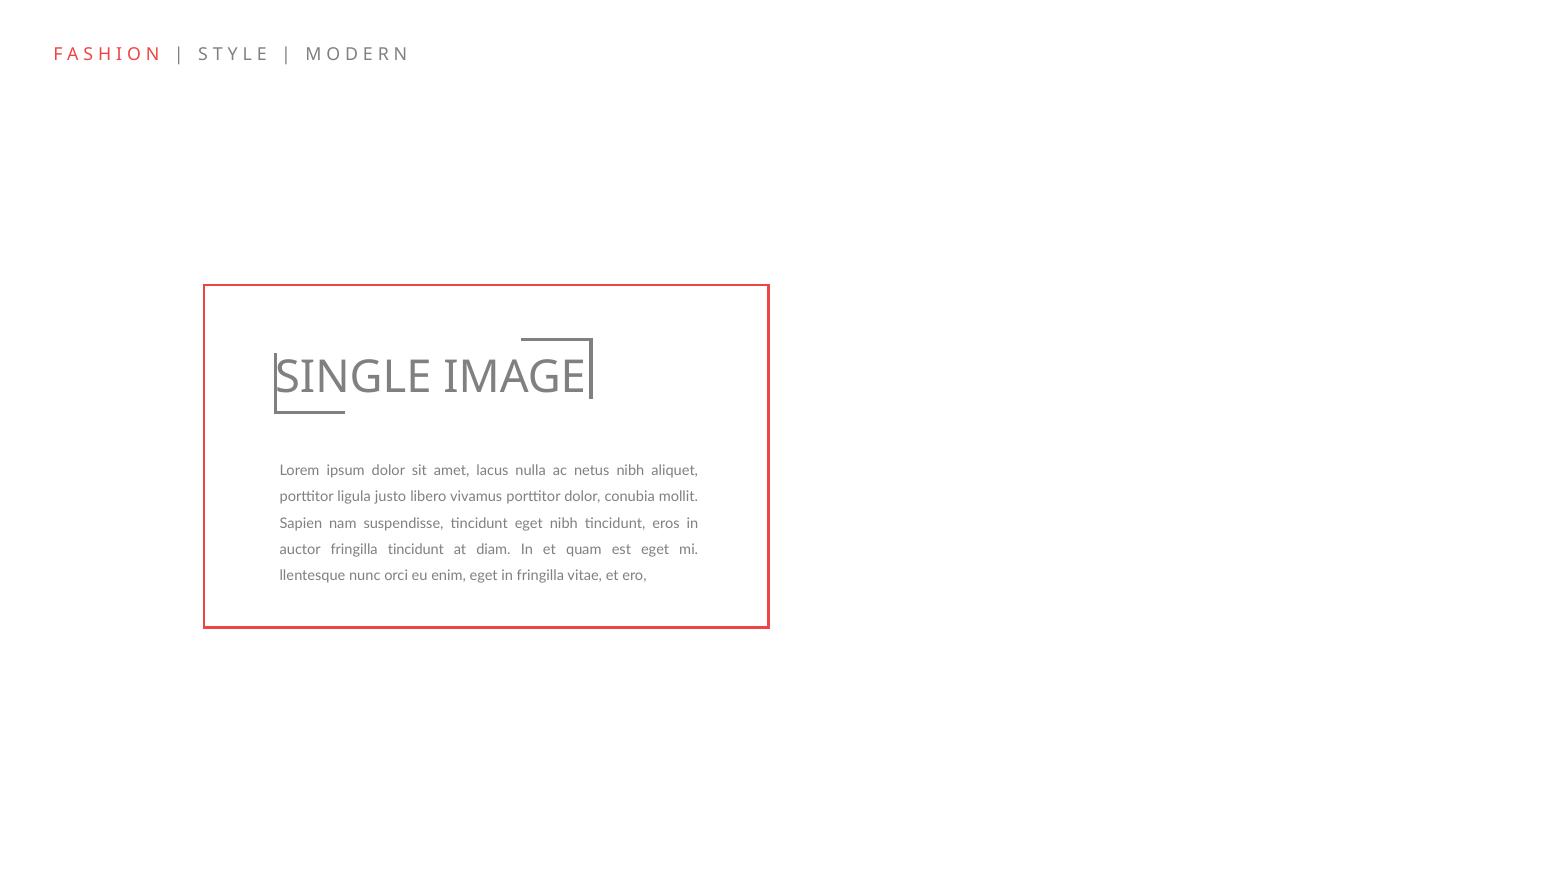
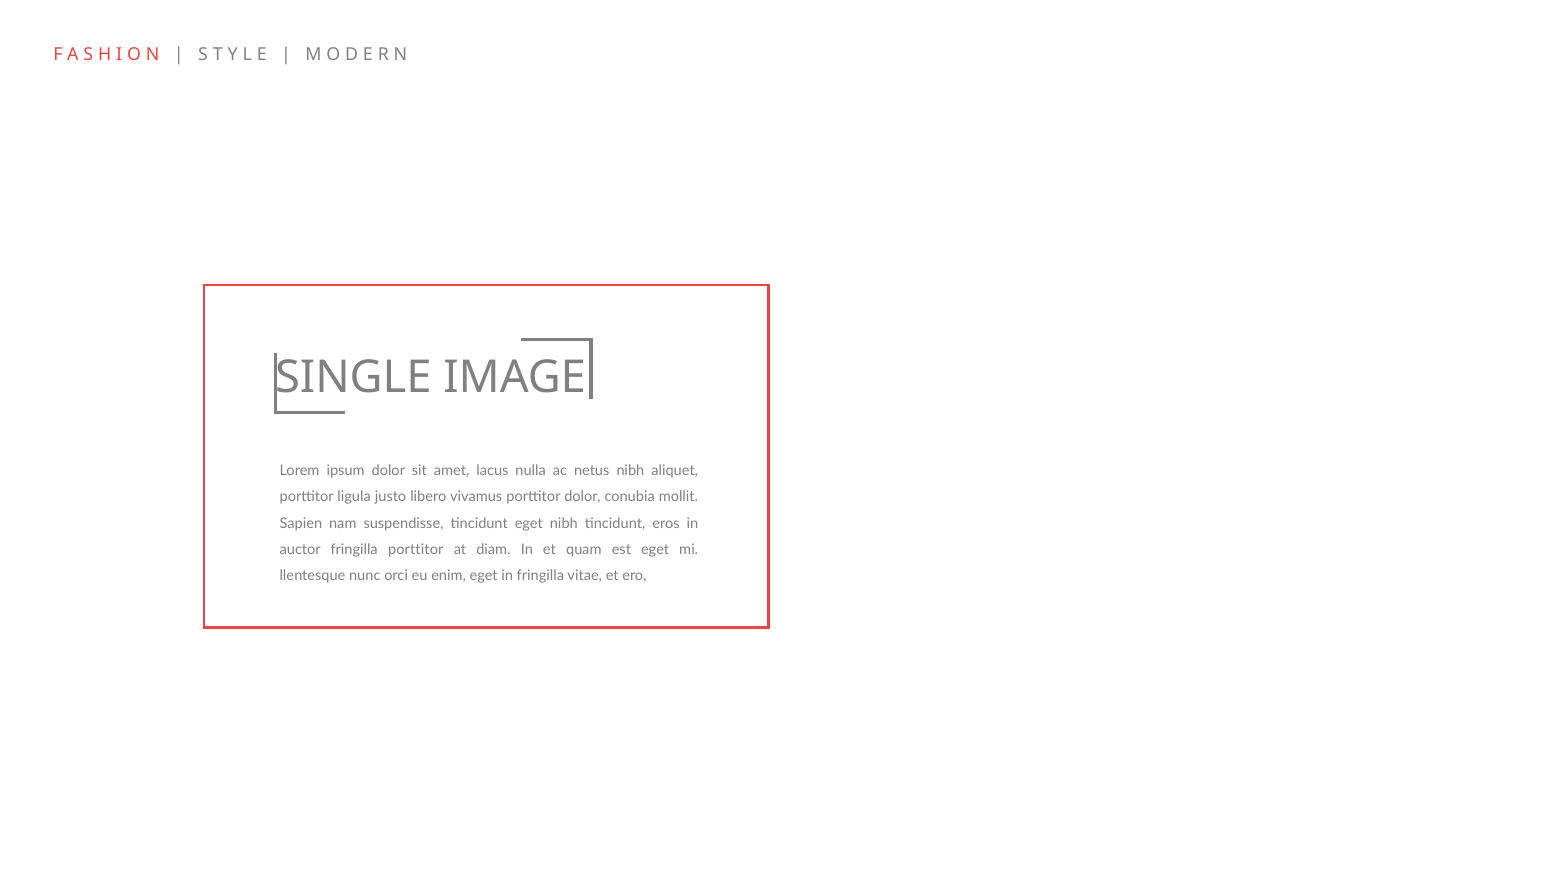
fringilla tincidunt: tincidunt -> porttitor (416, 550)
